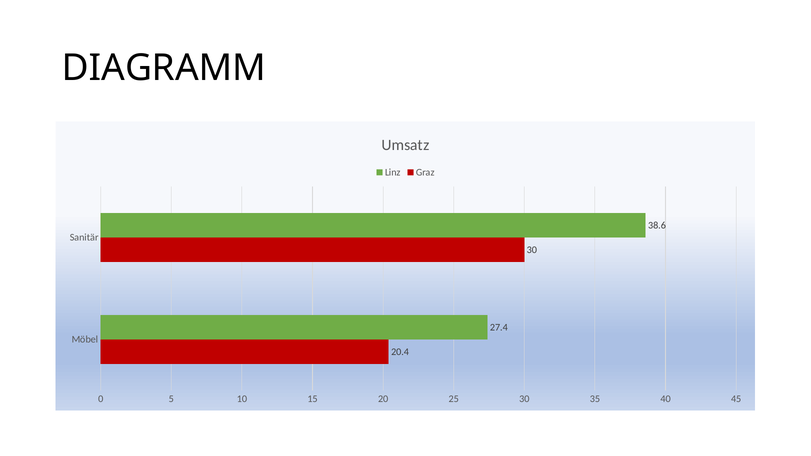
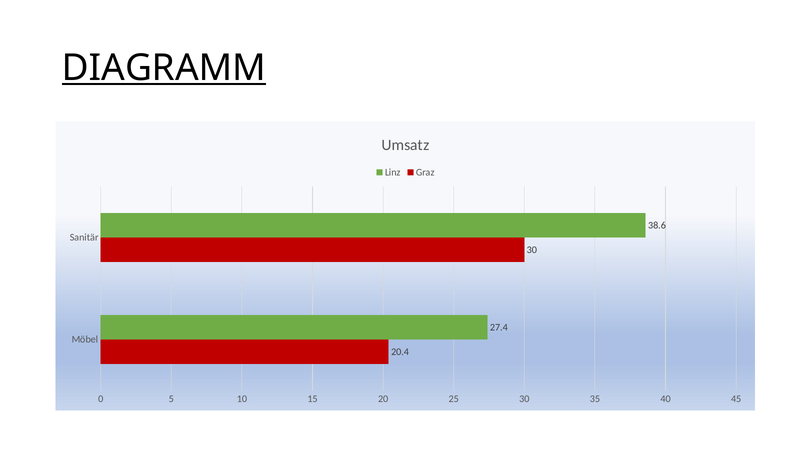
DIAGRAMM underline: none -> present (164, 68)
